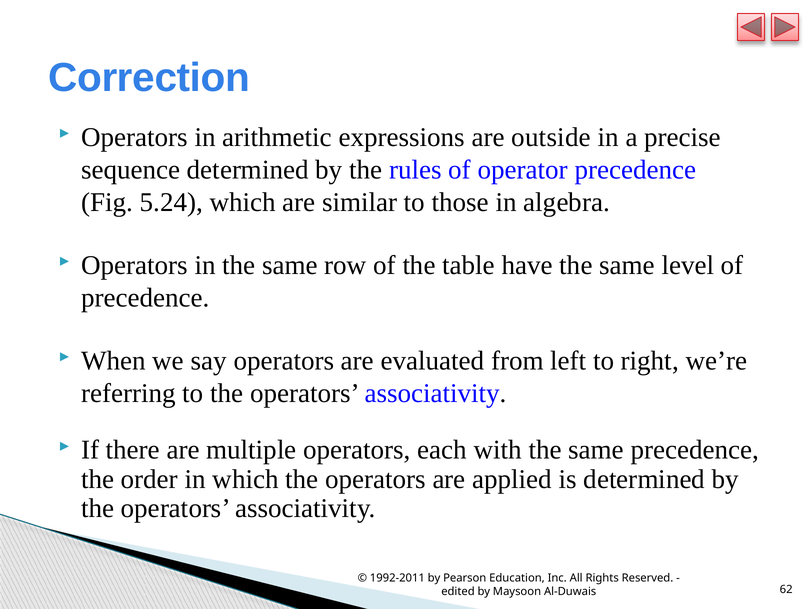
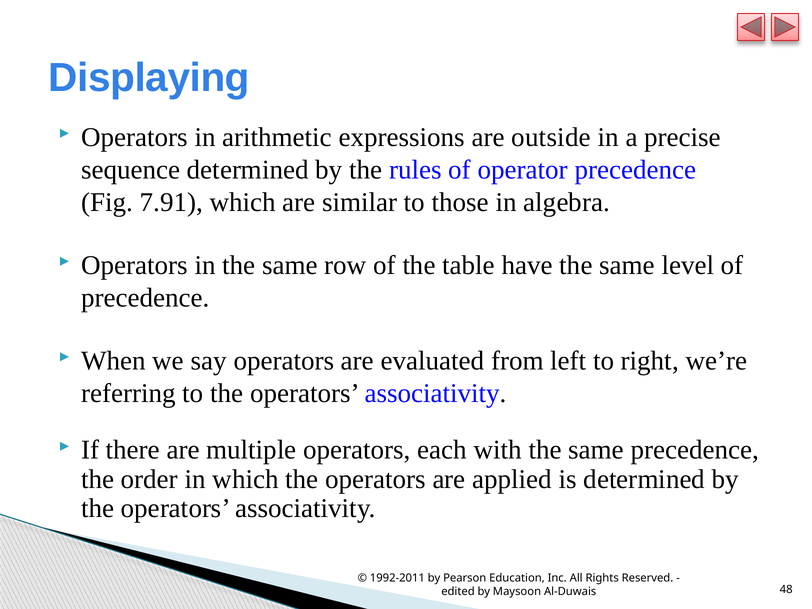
Correction: Correction -> Displaying (149, 78)
5.24: 5.24 -> 7.91 (171, 202)
62: 62 -> 48 (786, 590)
